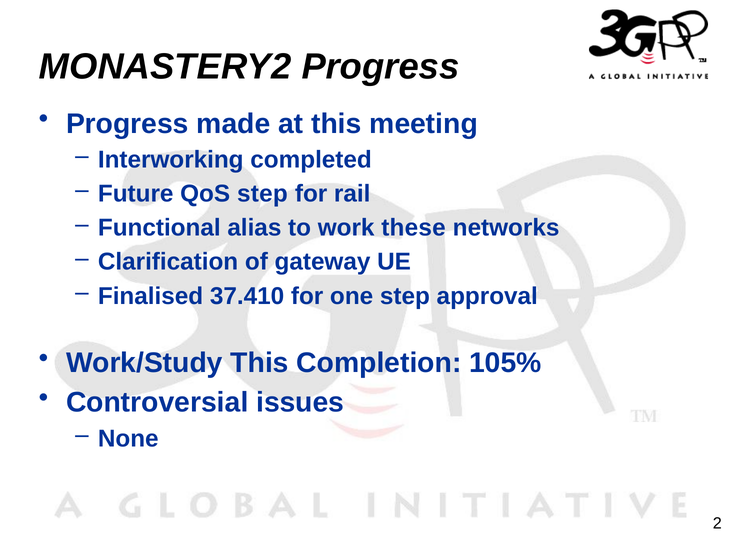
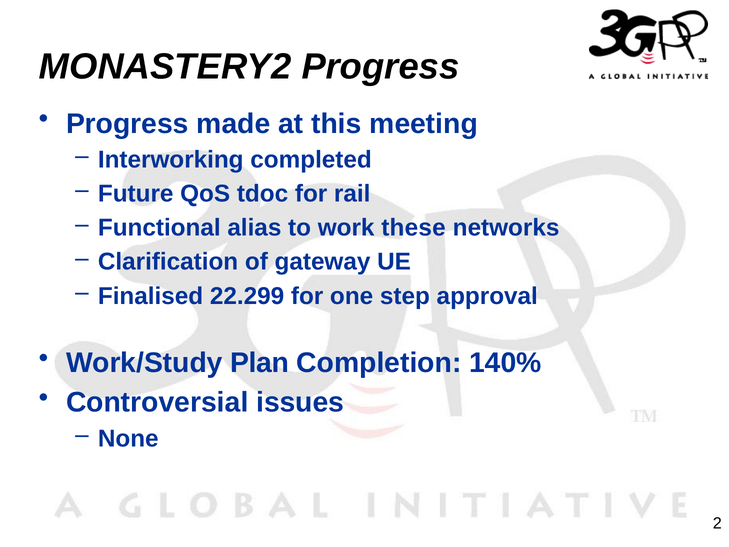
QoS step: step -> tdoc (263, 194)
37.410: 37.410 -> 22.299 (247, 296)
Work/Study This: This -> Plan (260, 363)
105%: 105% -> 140% (505, 363)
